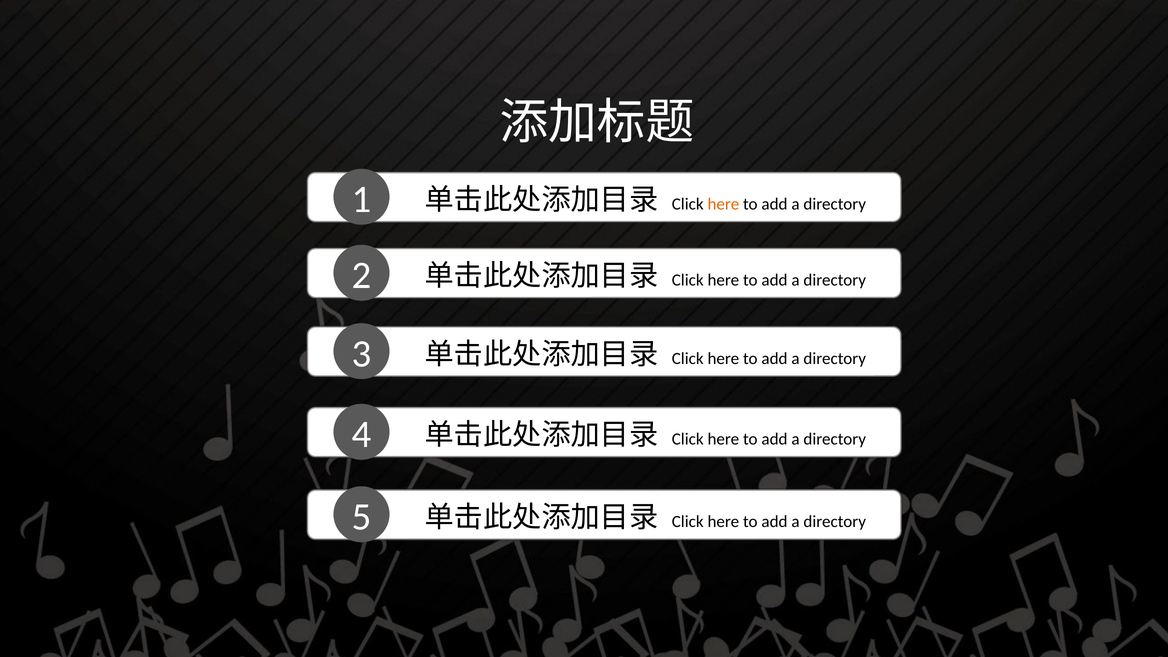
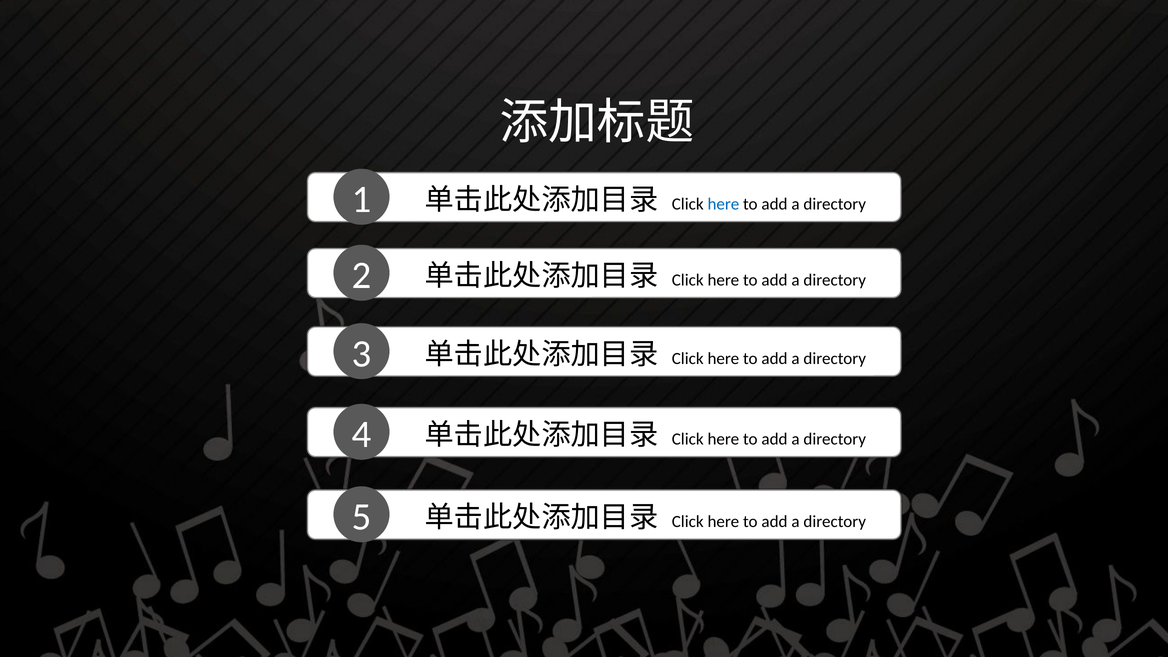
here colour: orange -> blue (723, 204)
